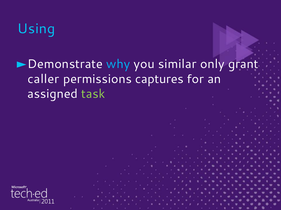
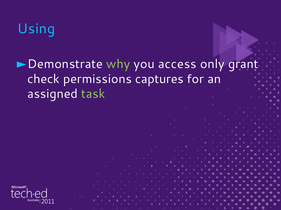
why colour: light blue -> light green (118, 64)
similar: similar -> access (177, 64)
caller: caller -> check (44, 79)
